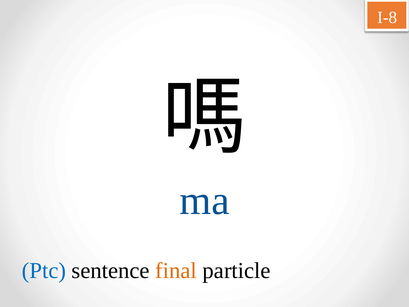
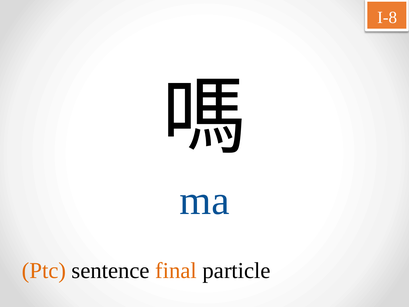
Ptc colour: blue -> orange (44, 270)
